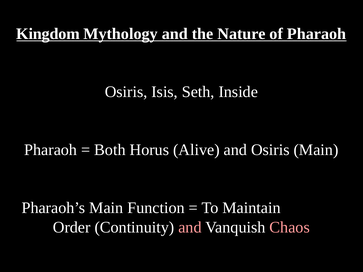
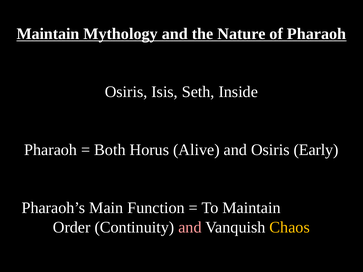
Kingdom: Kingdom -> Maintain (48, 34)
Osiris Main: Main -> Early (316, 150)
Chaos colour: pink -> yellow (290, 227)
